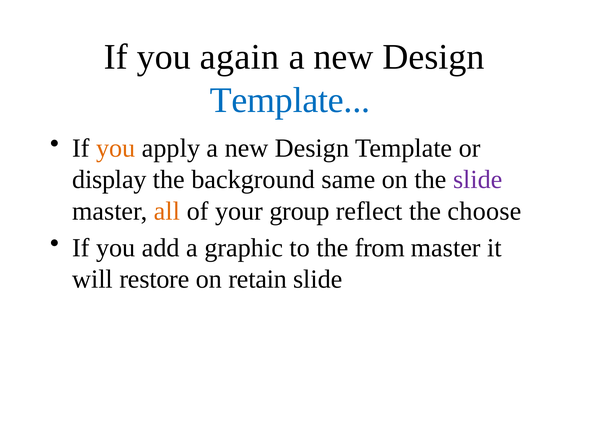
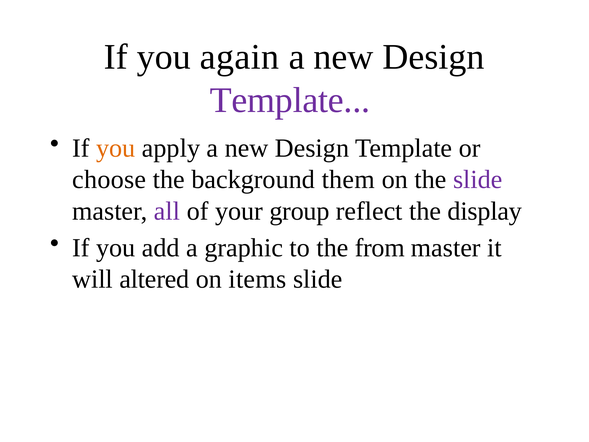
Template colour: blue -> purple (290, 100)
display: display -> choose (109, 180)
same: same -> them (348, 180)
all colour: orange -> purple (167, 211)
choose: choose -> display (485, 211)
restore: restore -> altered (154, 279)
retain: retain -> items (257, 279)
